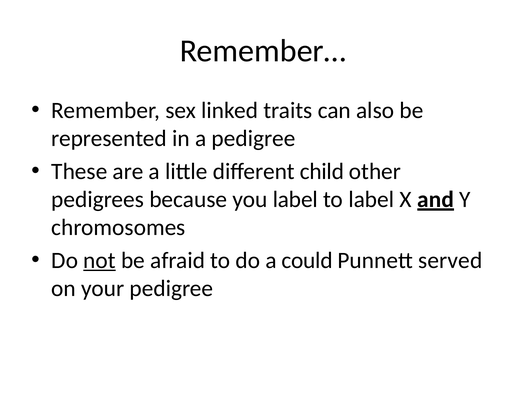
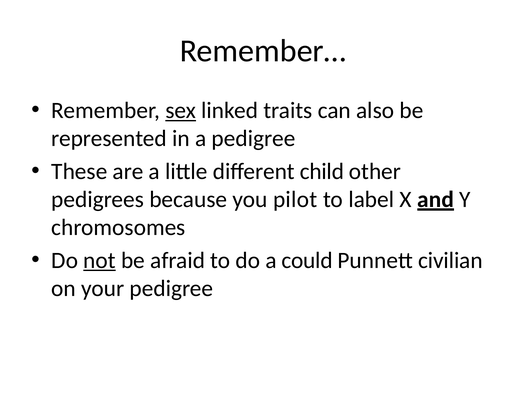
sex underline: none -> present (181, 110)
you label: label -> pilot (295, 199)
served: served -> civilian (450, 260)
